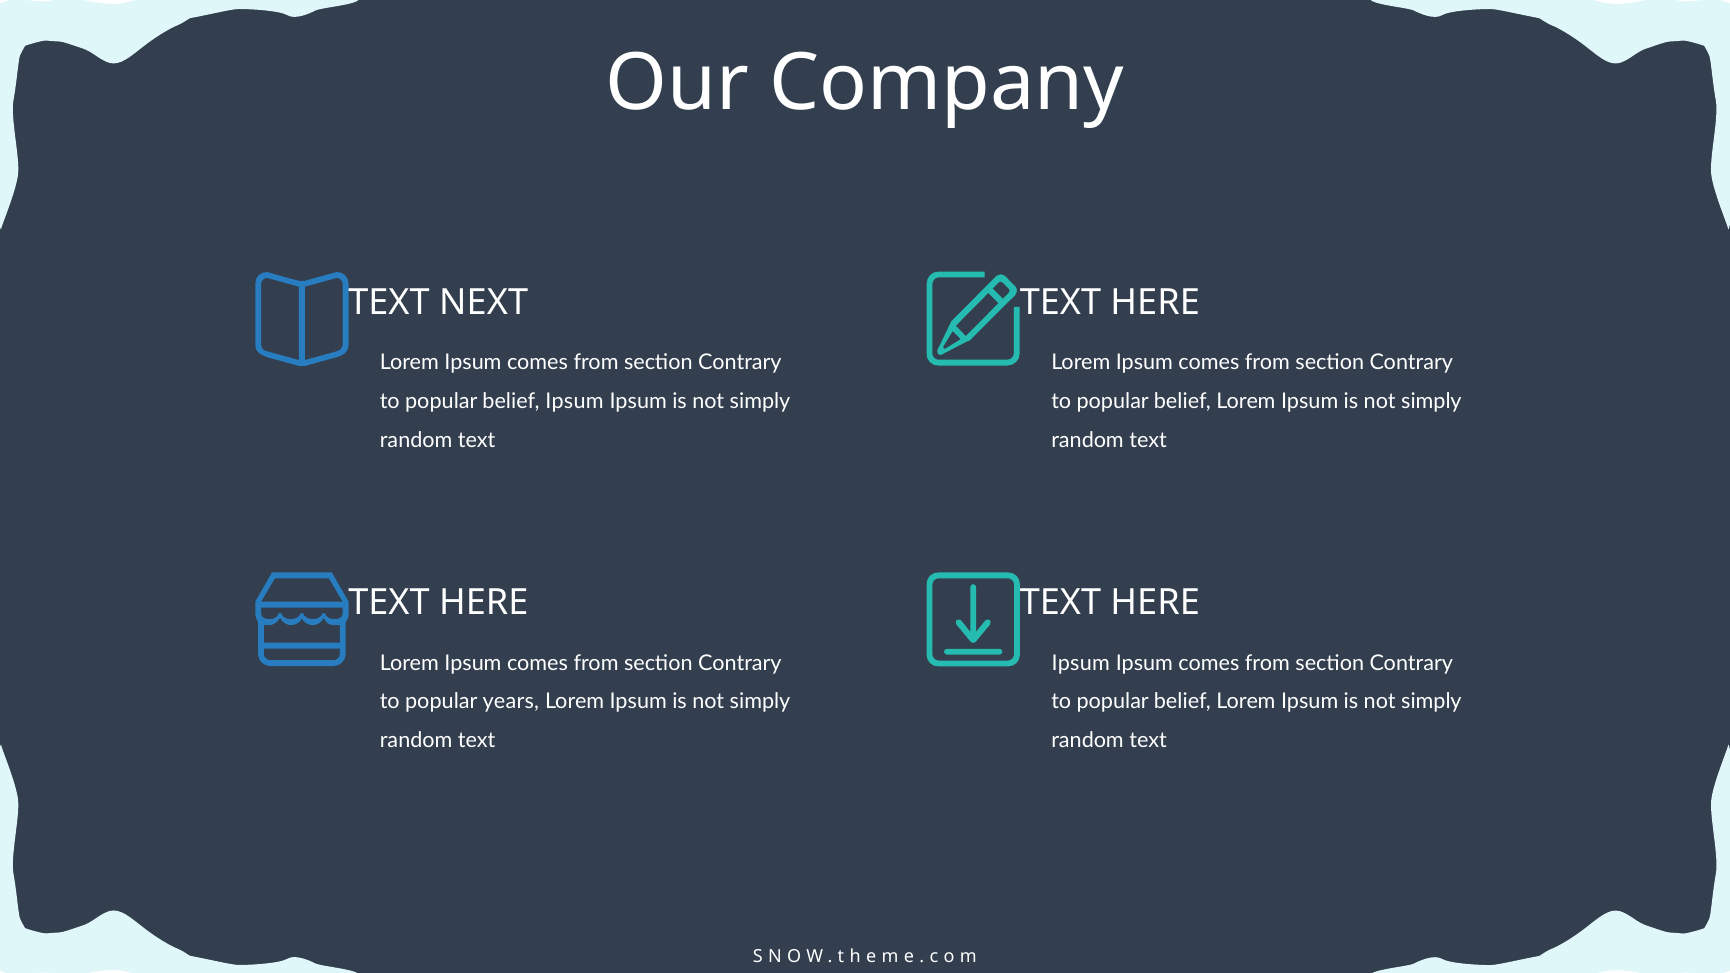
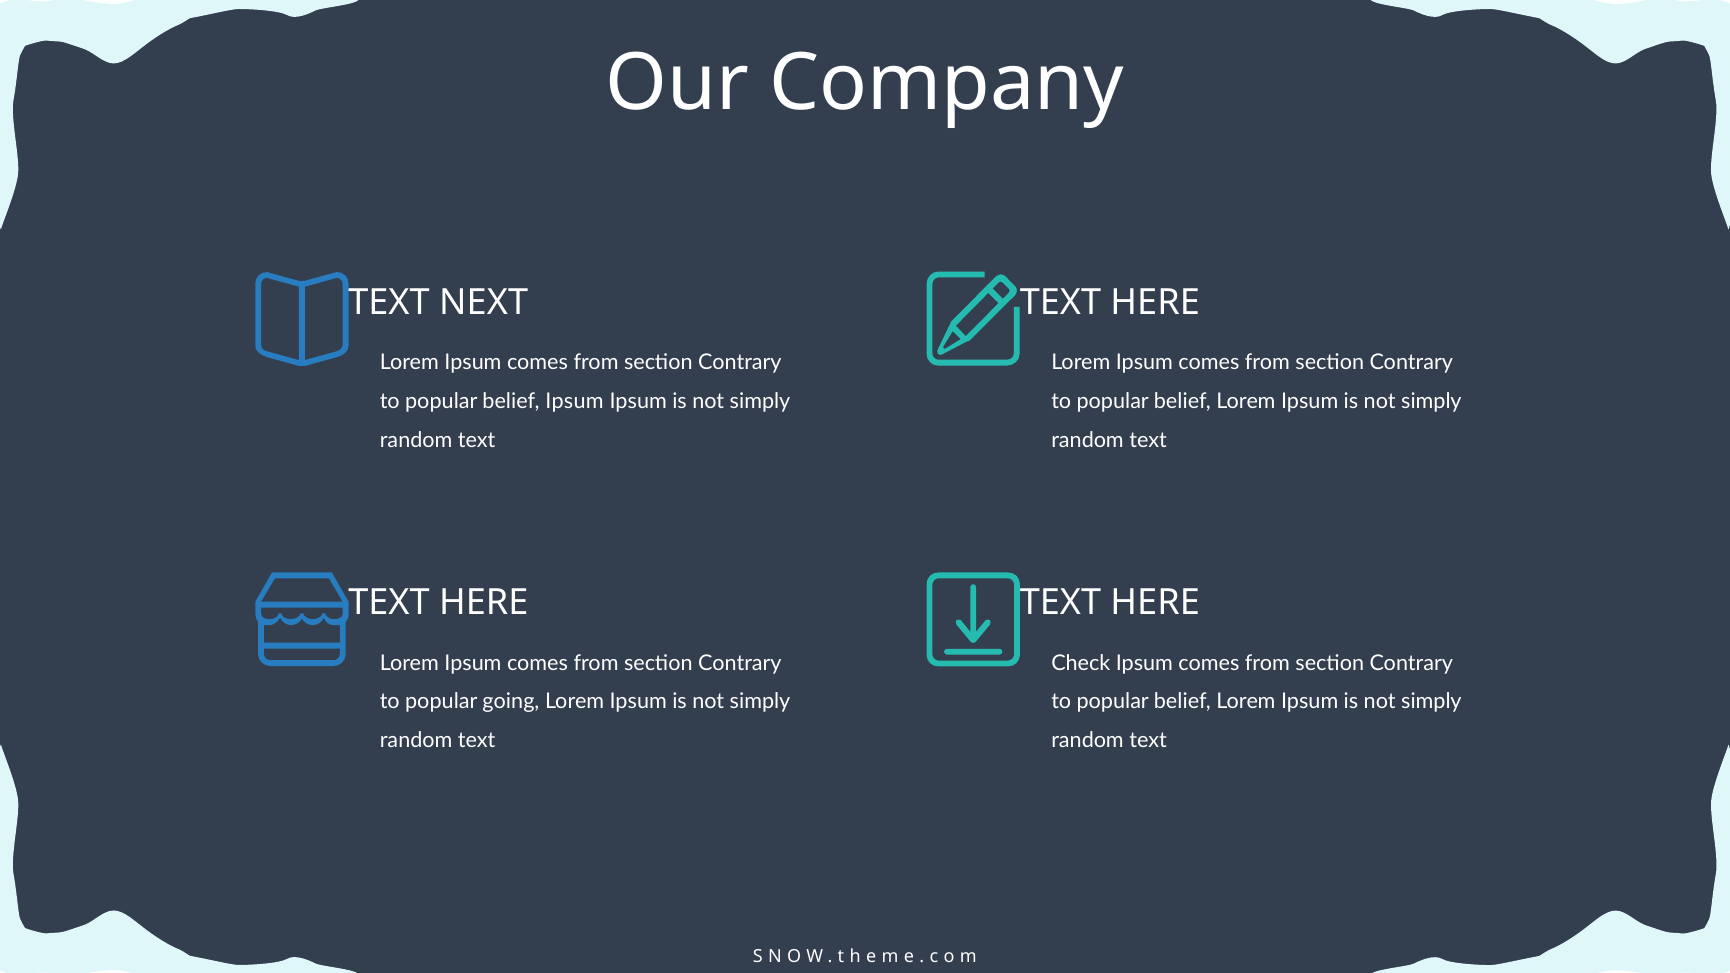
Ipsum: Ipsum -> Check (1081, 663)
years: years -> going (511, 702)
